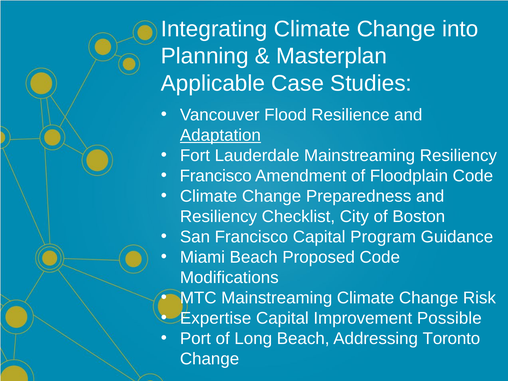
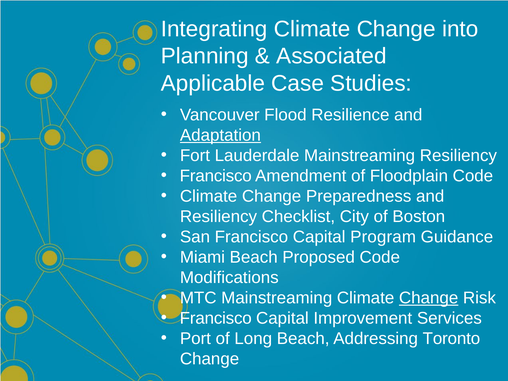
Masterplan: Masterplan -> Associated (332, 56)
Change underline: none -> present (429, 298)
Expertise: Expertise -> Francisco (216, 318)
Possible: Possible -> Services (449, 318)
